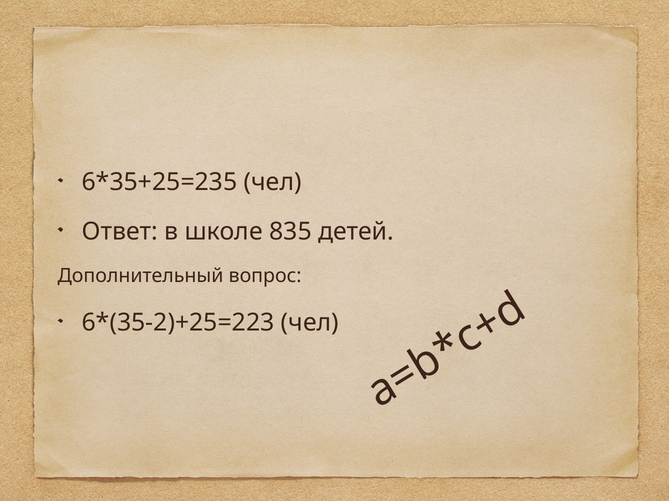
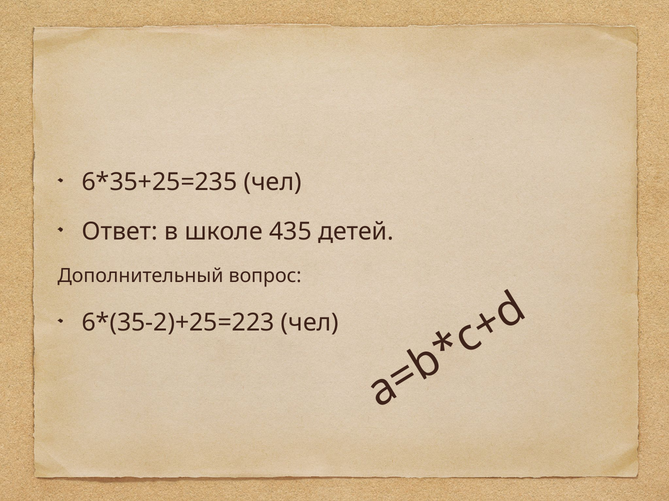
835: 835 -> 435 (290, 232)
